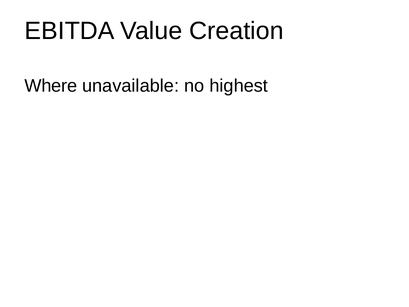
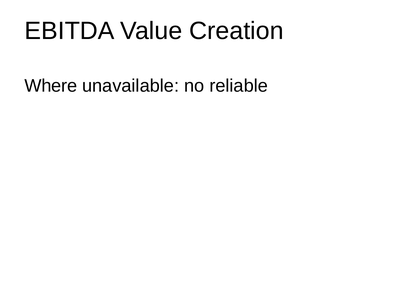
highest: highest -> reliable (239, 86)
